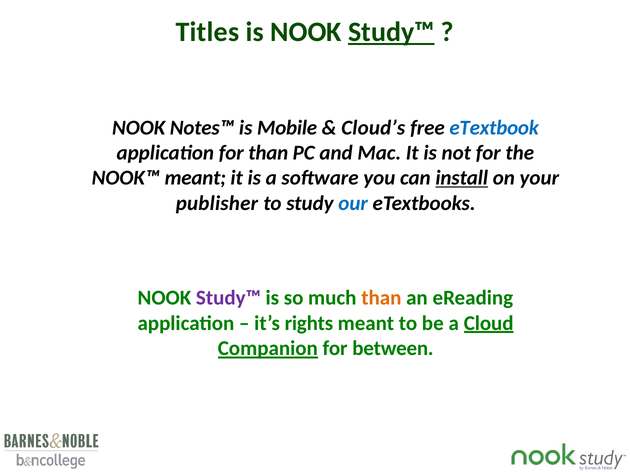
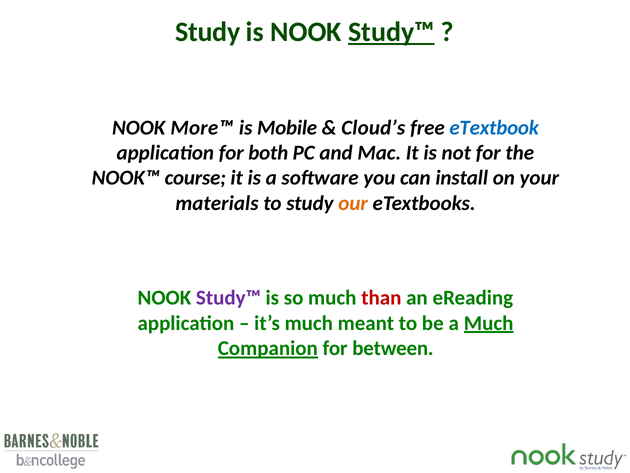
Titles: Titles -> Study (208, 32)
Notes™: Notes™ -> More™ (202, 127)
for than: than -> both (268, 153)
NOOK™ meant: meant -> course (195, 178)
install underline: present -> none (462, 178)
publisher: publisher -> materials (217, 203)
our colour: blue -> orange (353, 203)
than colour: orange -> red (381, 298)
it’s rights: rights -> much (309, 323)
a Cloud: Cloud -> Much (489, 323)
